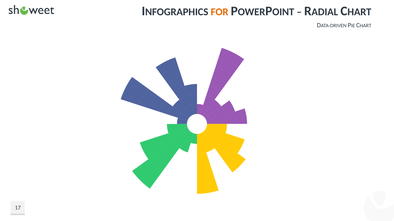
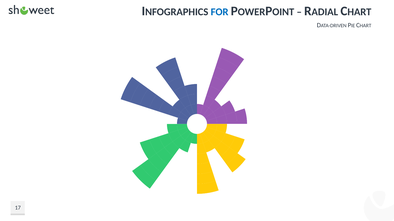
FOR colour: orange -> blue (220, 12)
